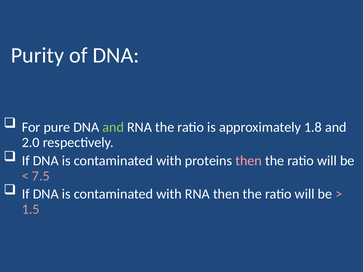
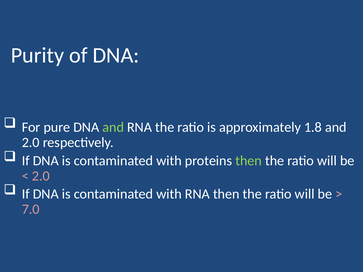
then colour: pink -> light green (249, 161)
7.5: 7.5 -> 2.0 (41, 176)
1.5: 1.5 -> 7.0 (31, 209)
